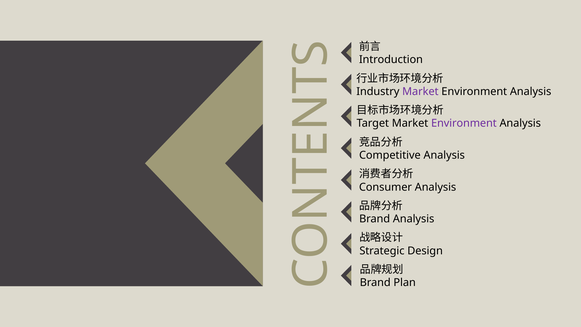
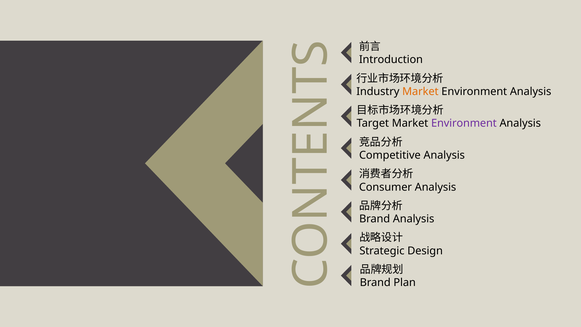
Market colour: purple -> orange (420, 91)
